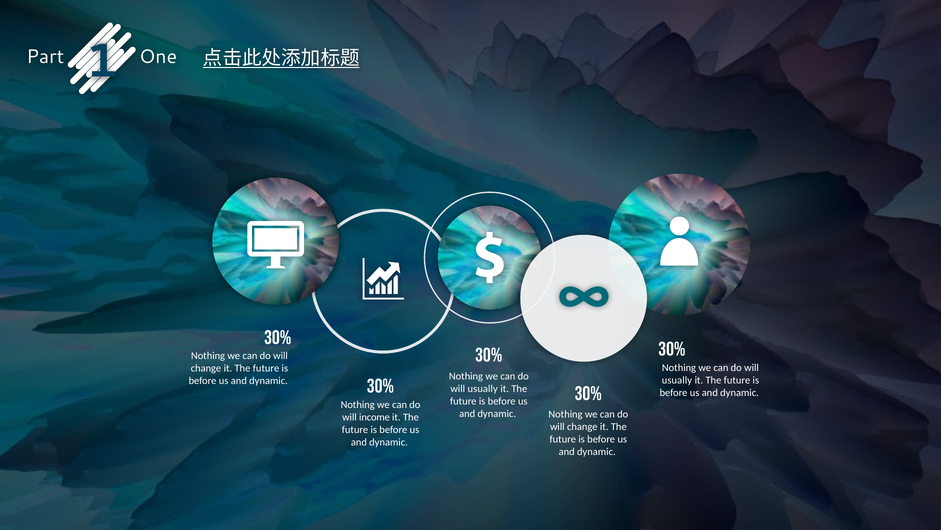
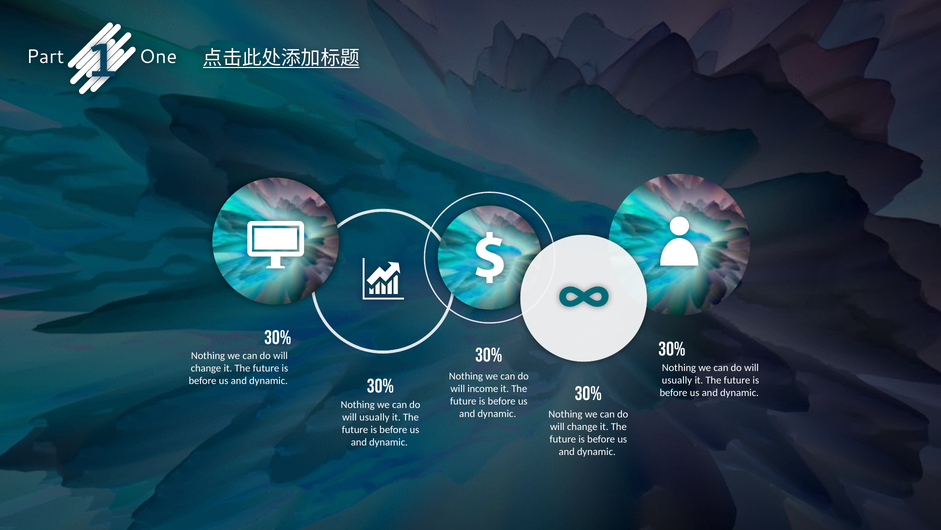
usually: usually -> income (483, 388)
income: income -> usually (374, 417)
